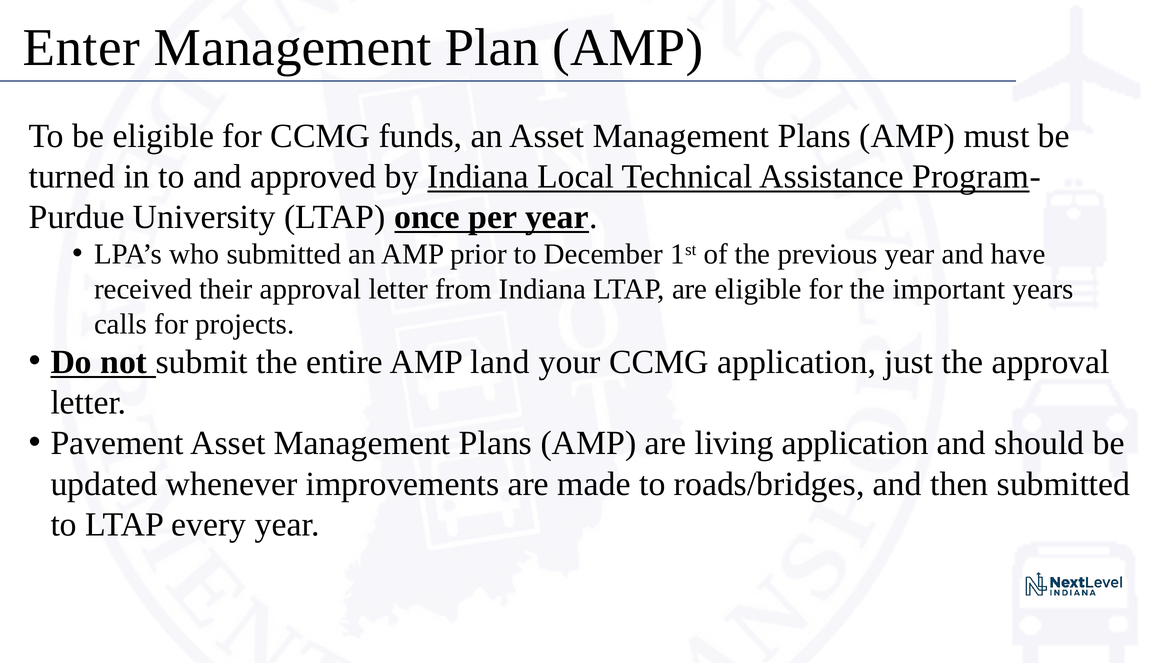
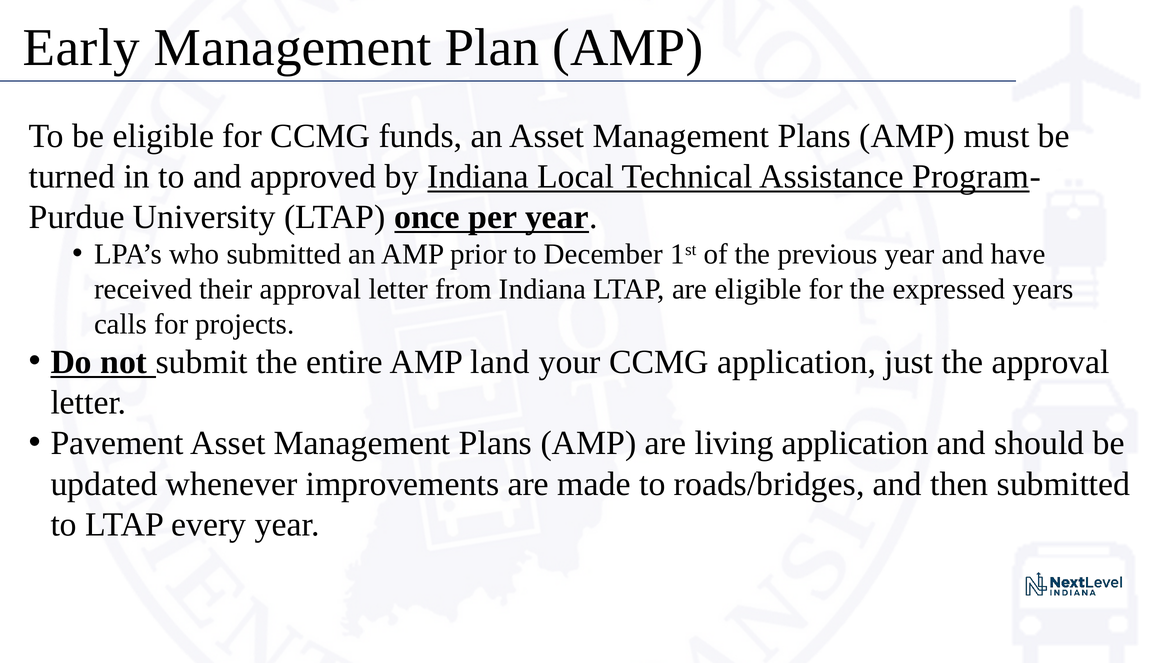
Enter: Enter -> Early (81, 48)
important: important -> expressed (949, 289)
